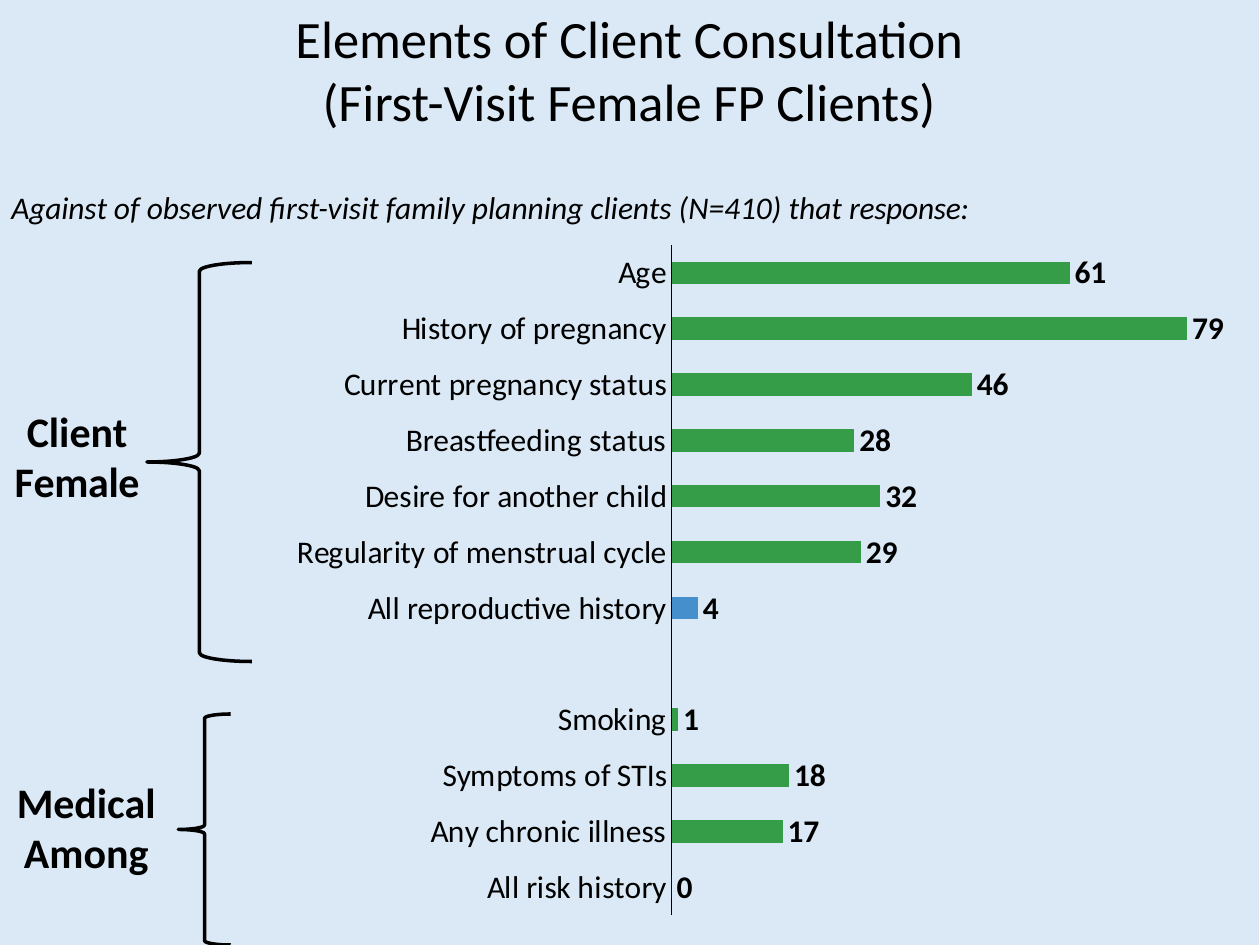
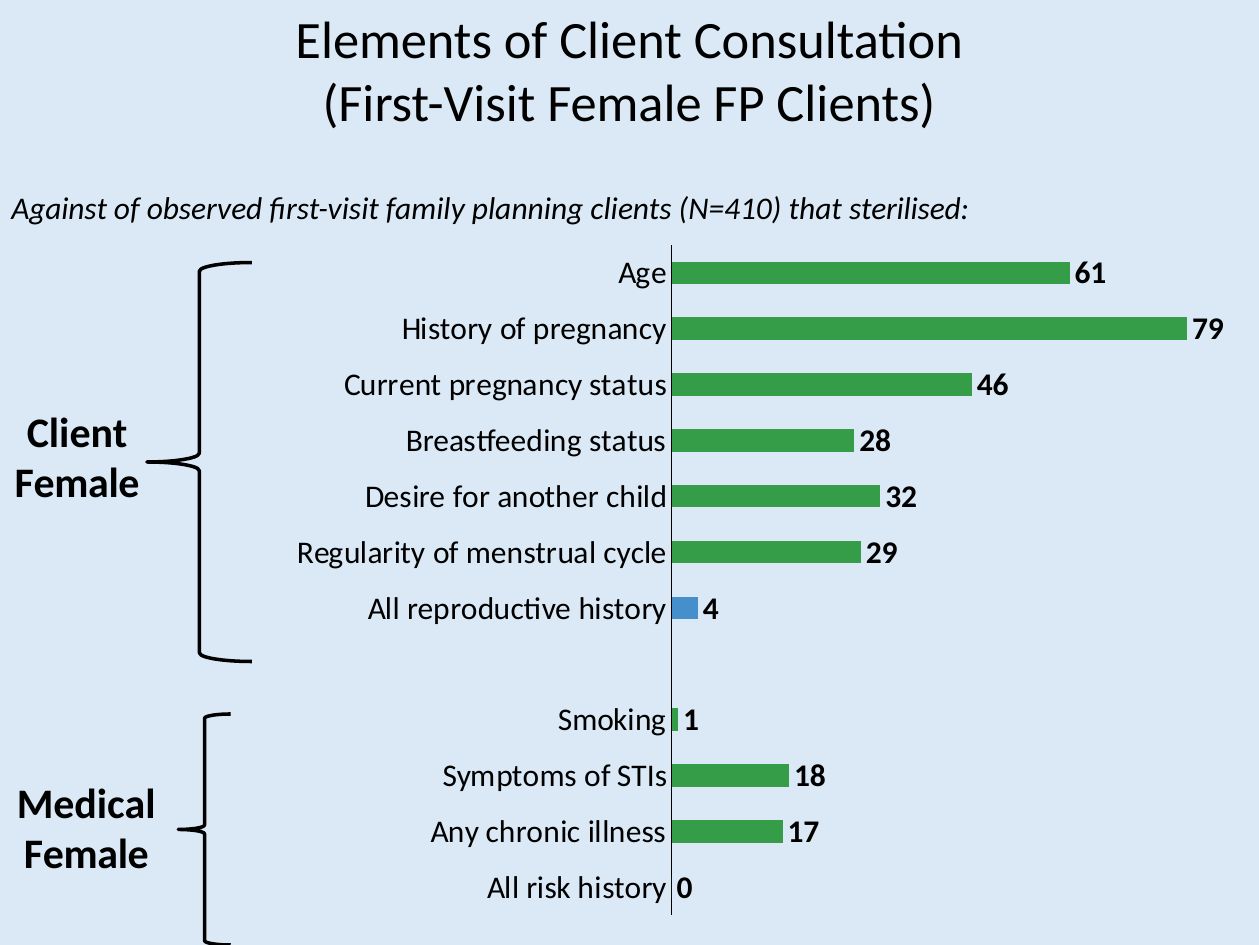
response: response -> sterilised (909, 209)
Among: Among -> Female (86, 854)
